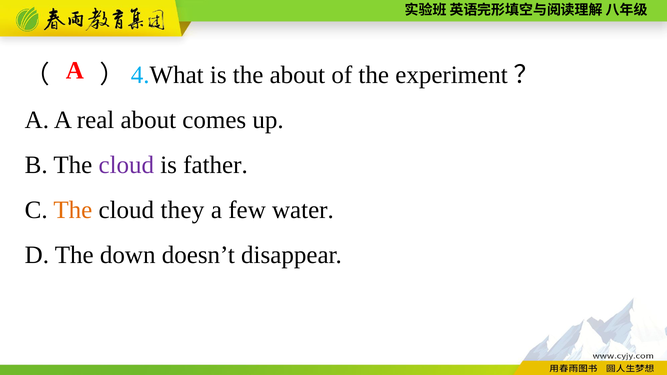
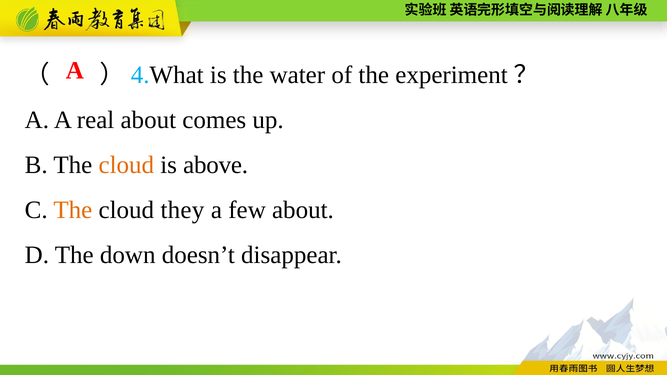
the about: about -> water (297, 75)
cloud colour: purple -> orange (126, 165)
father: father -> above (216, 165)
few water: water -> about (303, 210)
